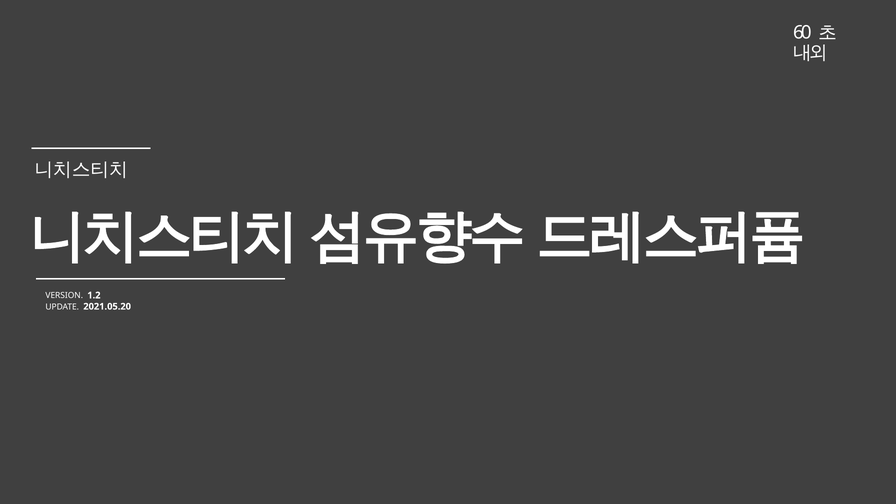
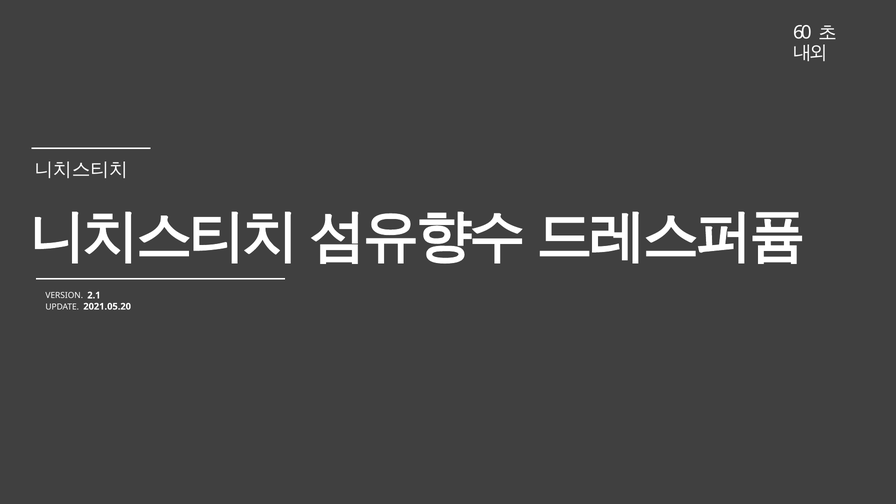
1.2: 1.2 -> 2.1 (94, 295)
